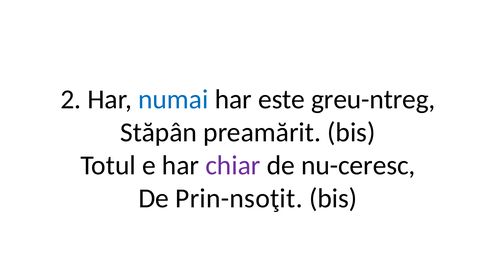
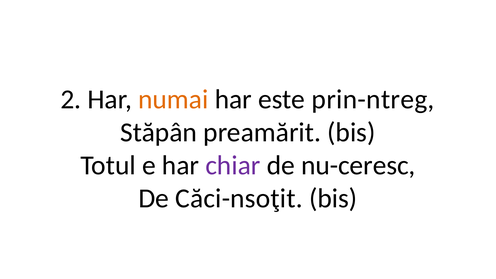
numai colour: blue -> orange (173, 99)
greu-ntreg: greu-ntreg -> prin-ntreg (373, 99)
Prin-nsoţit: Prin-nsoţit -> Căci-nsoţit (239, 198)
